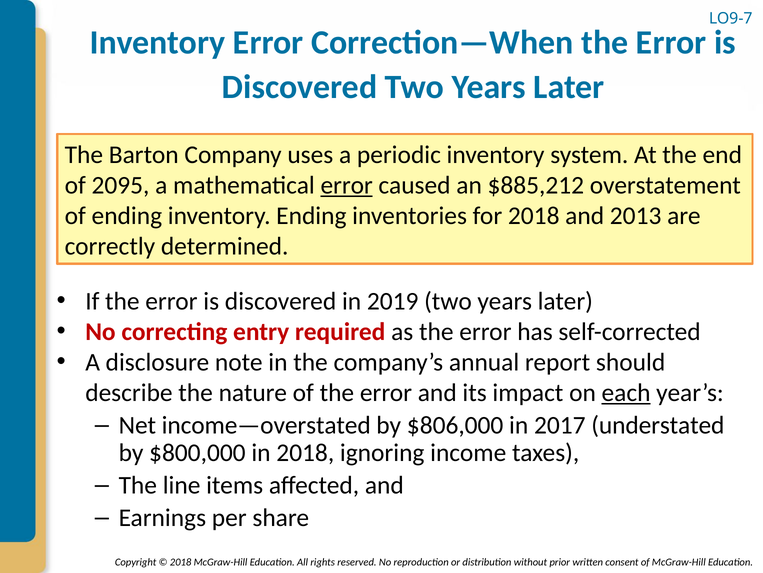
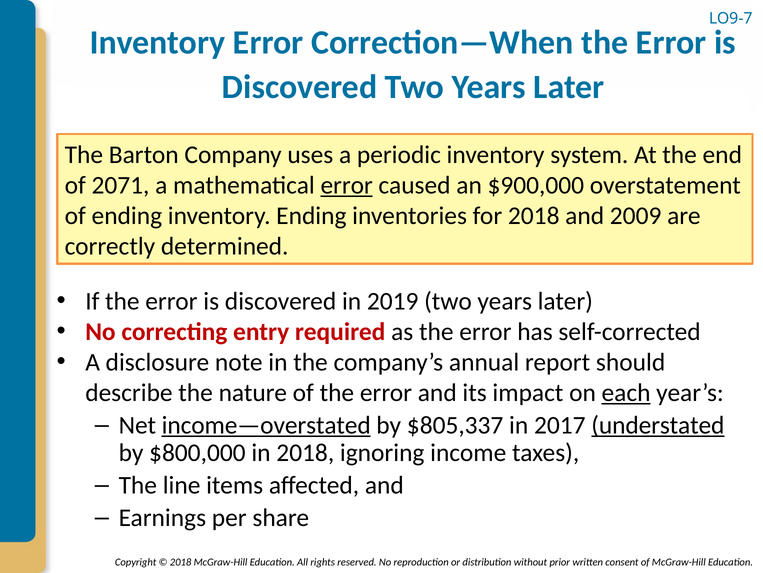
2095: 2095 -> 2071 (121, 185)
$885,212: $885,212 -> $900,000 (536, 185)
2013: 2013 -> 2009 (636, 216)
income—overstated underline: none -> present (266, 425)
$806,000: $806,000 -> $805,337 (455, 425)
understated underline: none -> present (658, 425)
